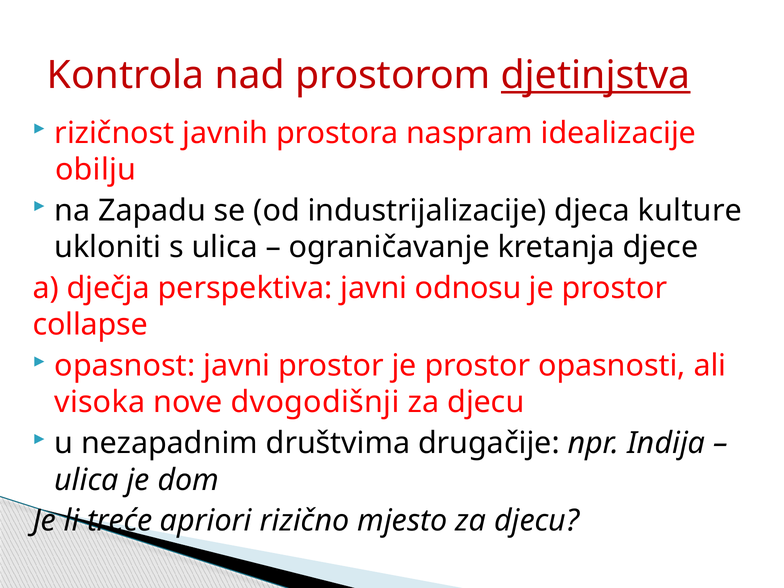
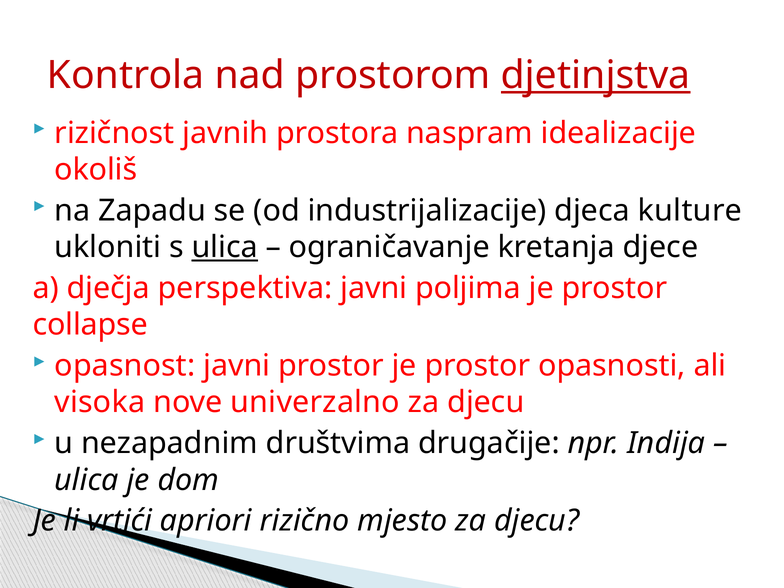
obilju: obilju -> okoliš (96, 170)
ulica underline: none -> present (225, 247)
odnosu: odnosu -> poljima (468, 288)
dvogodišnji: dvogodišnji -> univerzalno (315, 402)
treće: treće -> vrtići (120, 521)
